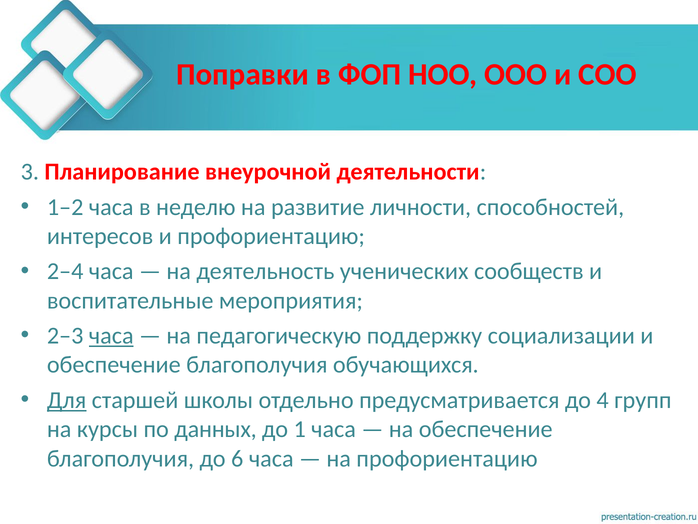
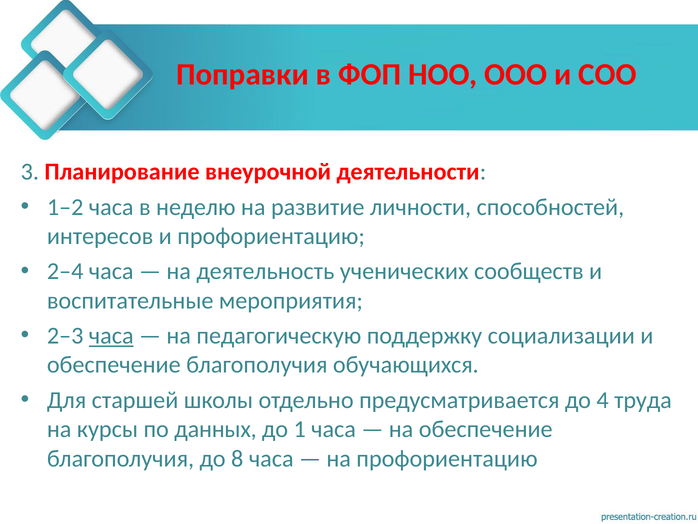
Для underline: present -> none (67, 400)
групп: групп -> труда (643, 400)
6: 6 -> 8 (237, 458)
